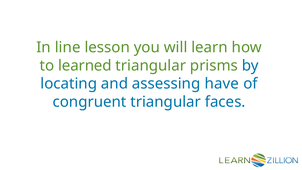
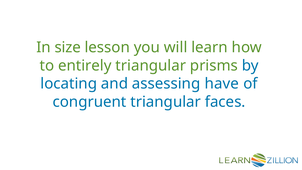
line: line -> size (68, 47)
learned: learned -> entirely (85, 66)
